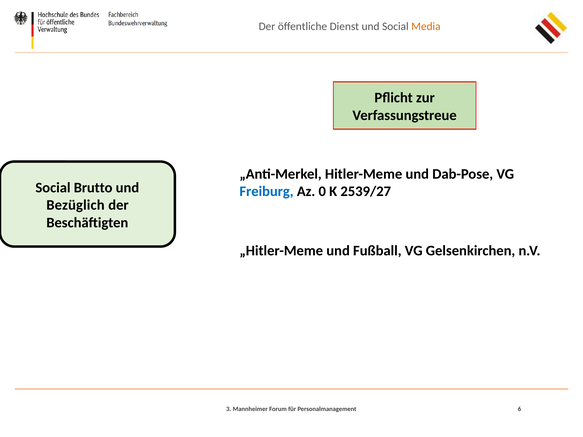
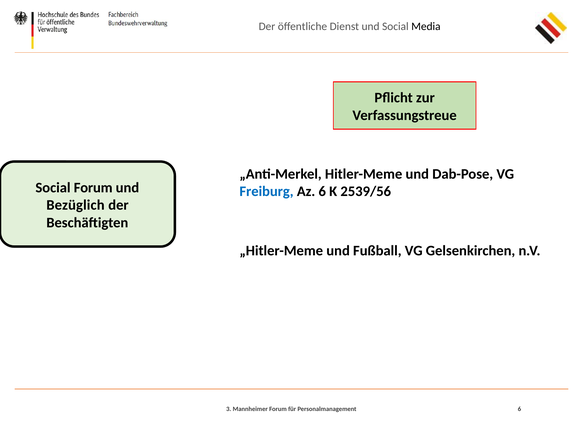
Media colour: orange -> black (426, 26)
Social Brutto: Brutto -> Forum (93, 188)
Az 0: 0 -> 6 (322, 192)
2539/27: 2539/27 -> 2539/56 (366, 192)
